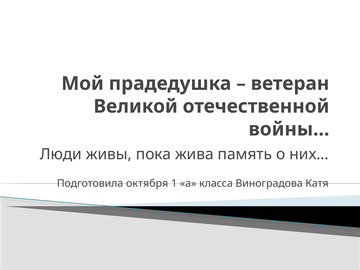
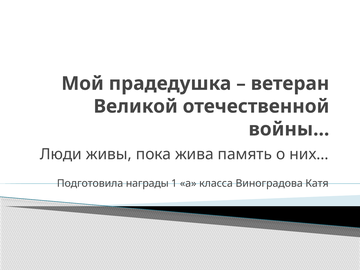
октября: октября -> награды (147, 183)
